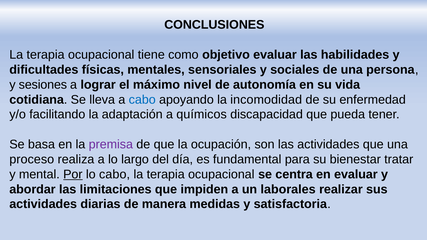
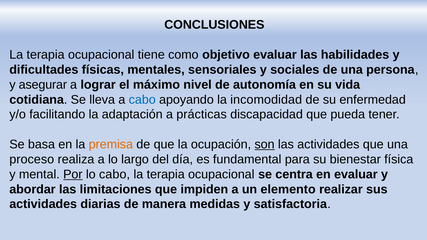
sesiones: sesiones -> asegurar (43, 85)
químicos: químicos -> prácticas (202, 115)
premisa colour: purple -> orange (111, 145)
son underline: none -> present (265, 145)
tratar: tratar -> física (399, 159)
laborales: laborales -> elemento (288, 189)
